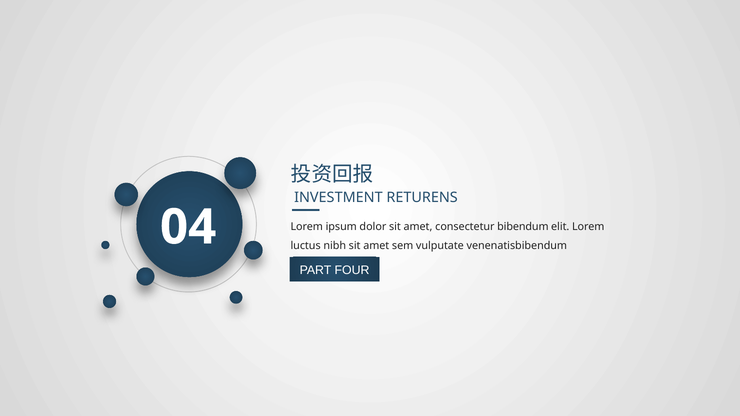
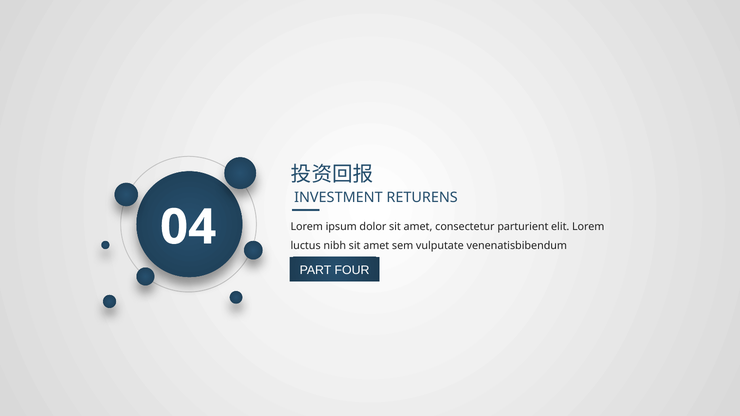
bibendum: bibendum -> parturient (523, 227)
